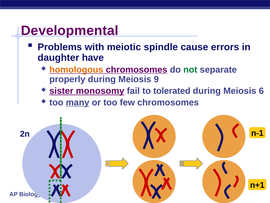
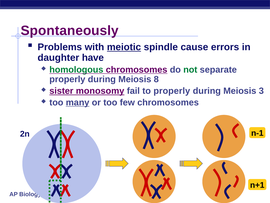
Developmental: Developmental -> Spontaneously (70, 31)
meiotic underline: none -> present (124, 47)
homologous colour: orange -> green (76, 70)
9: 9 -> 8 (156, 79)
to tolerated: tolerated -> properly (172, 91)
6: 6 -> 3 (261, 91)
